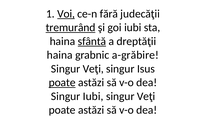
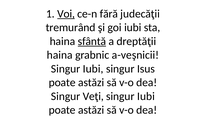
tremurând underline: present -> none (71, 28)
a-grăbire: a-grăbire -> a-veşnicii (135, 55)
Veţi: Veţi -> Iubi (93, 69)
poate underline: present -> none (62, 82)
Singur Iubi: Iubi -> Veţi (93, 96)
Veţi: Veţi -> Iubi (146, 96)
